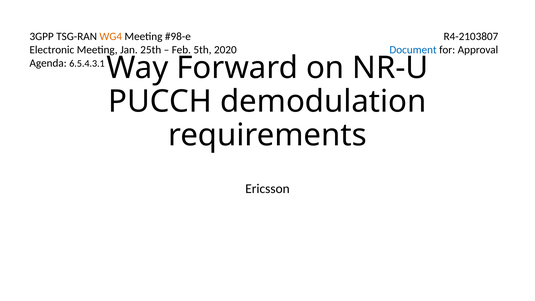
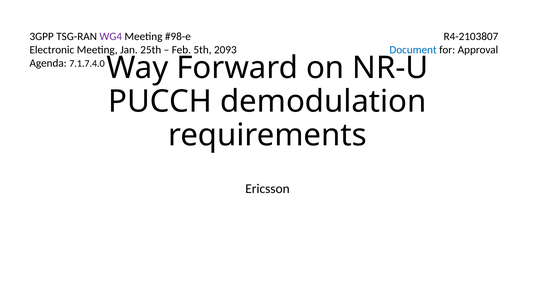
WG4 colour: orange -> purple (111, 36)
2020: 2020 -> 2093 (225, 50)
6.5.4.3.1: 6.5.4.3.1 -> 7.1.7.4.0 (87, 64)
